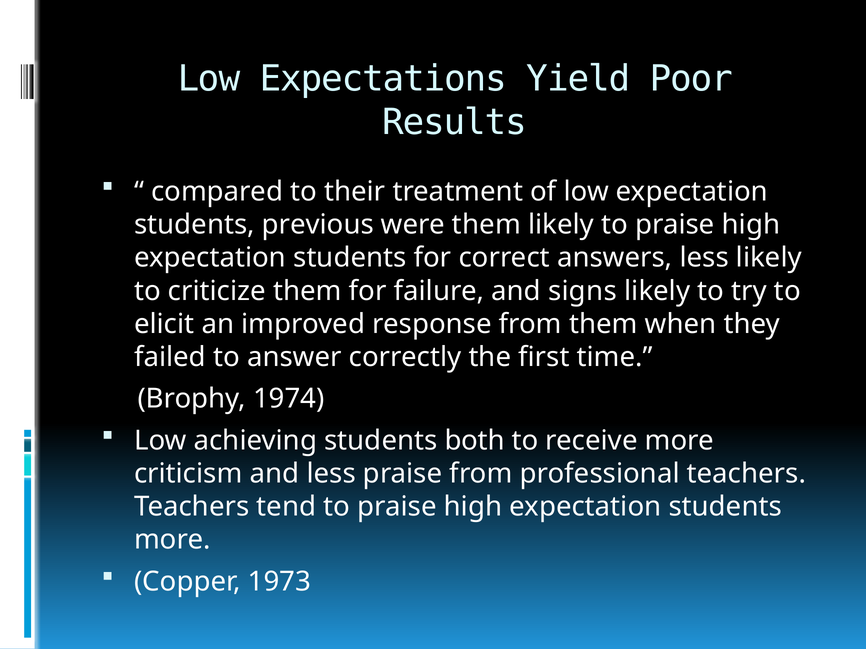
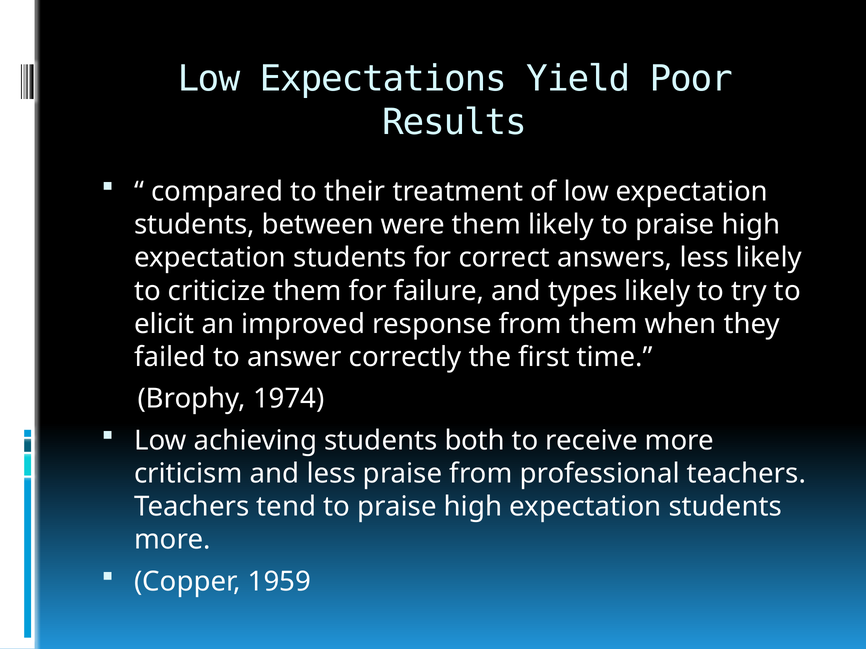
previous: previous -> between (318, 225)
signs: signs -> types (583, 291)
1973: 1973 -> 1959 (279, 582)
